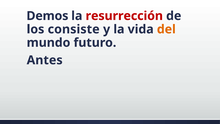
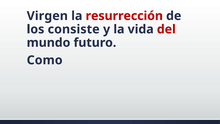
Demos: Demos -> Virgen (47, 16)
del colour: orange -> red (166, 29)
Antes: Antes -> Como (45, 60)
